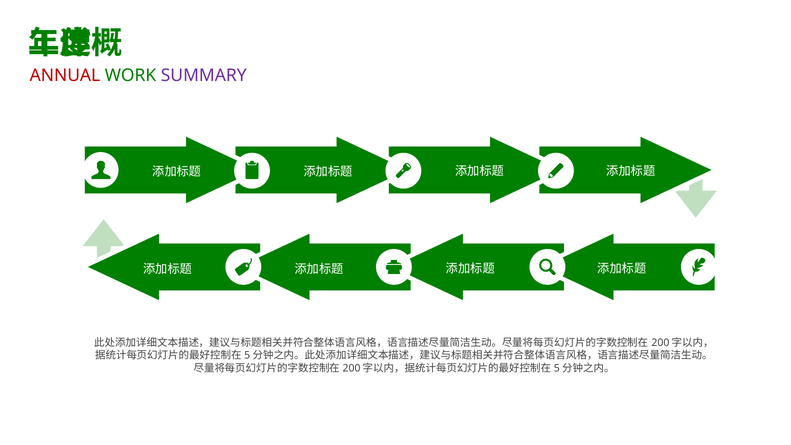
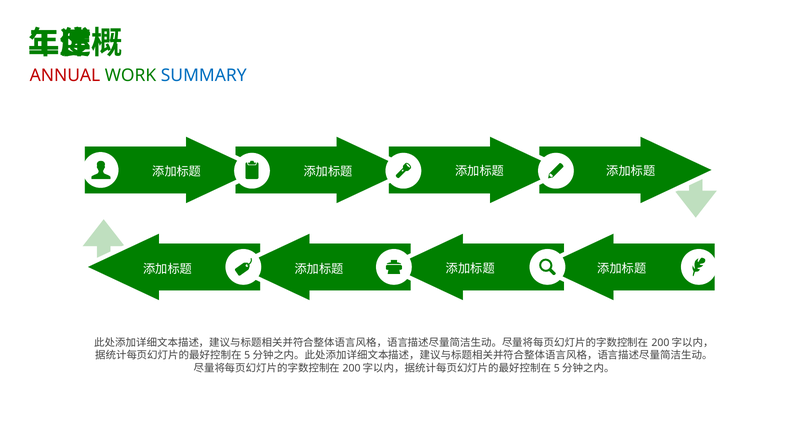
SUMMARY colour: purple -> blue (204, 75)
